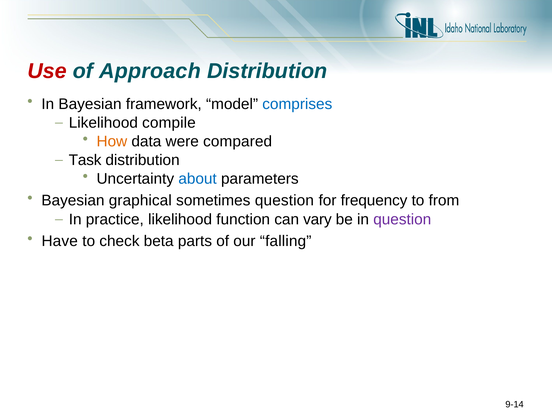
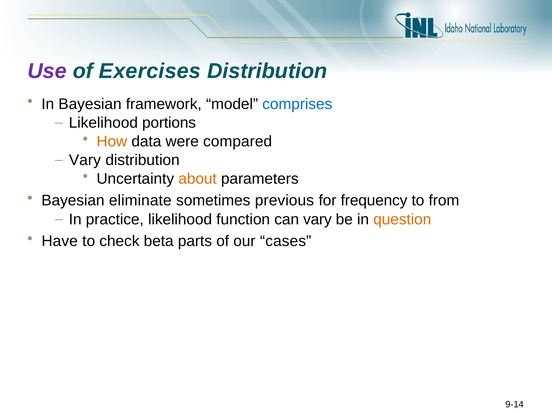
Use colour: red -> purple (47, 71)
Approach: Approach -> Exercises (150, 71)
compile: compile -> portions (169, 123)
Task: Task -> Vary (85, 160)
about colour: blue -> orange (198, 179)
graphical: graphical -> eliminate (140, 201)
sometimes question: question -> previous (284, 201)
question colour: purple -> orange (402, 219)
falling: falling -> cases (286, 241)
